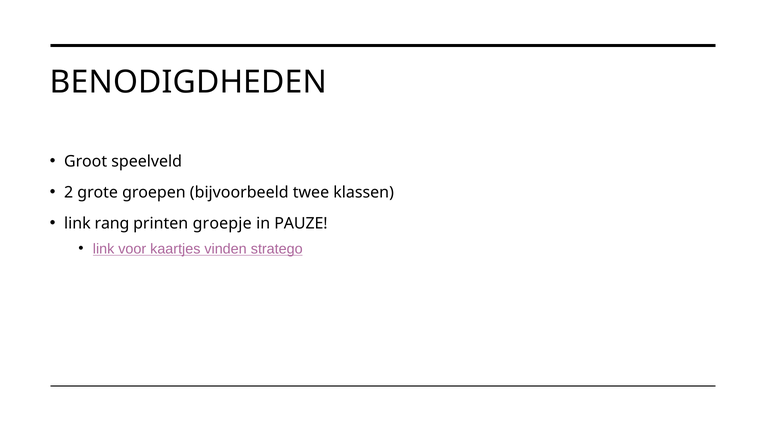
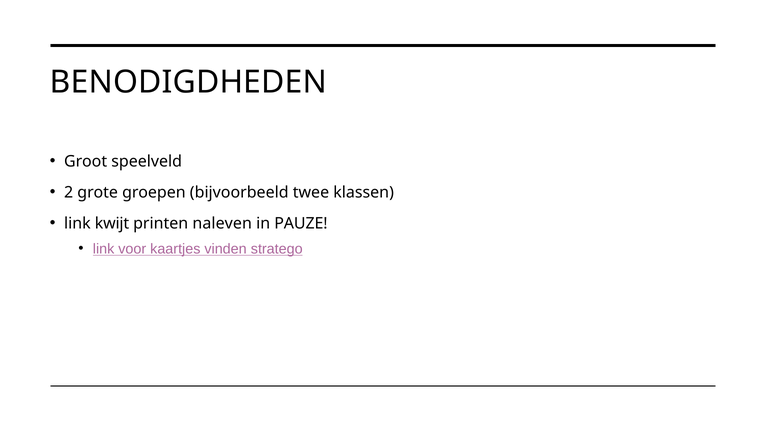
rang: rang -> kwijt (112, 223)
groepje: groepje -> naleven (222, 223)
